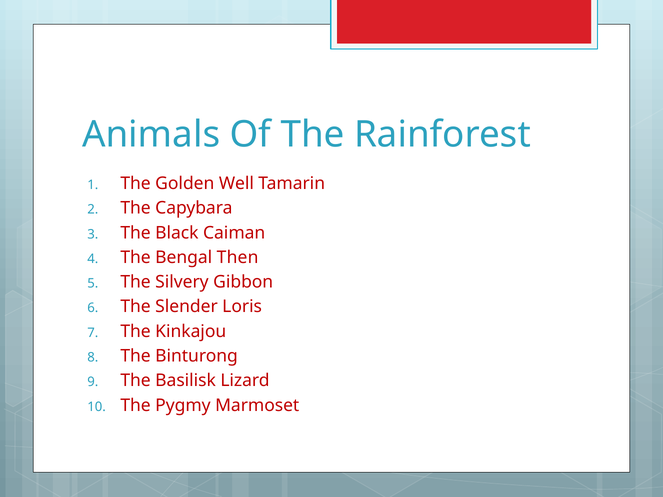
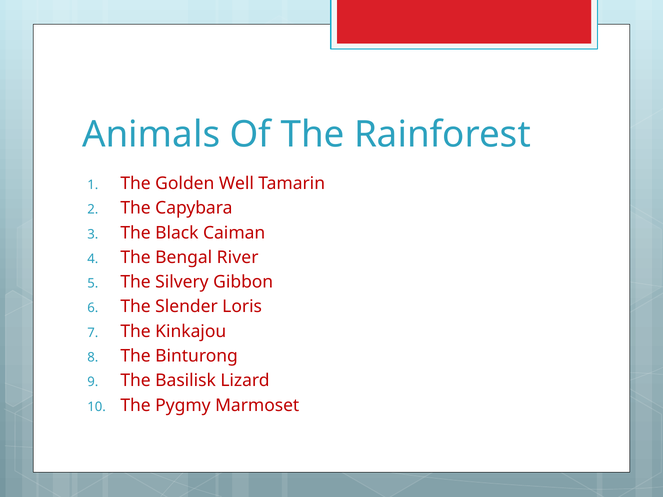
Then: Then -> River (238, 258)
